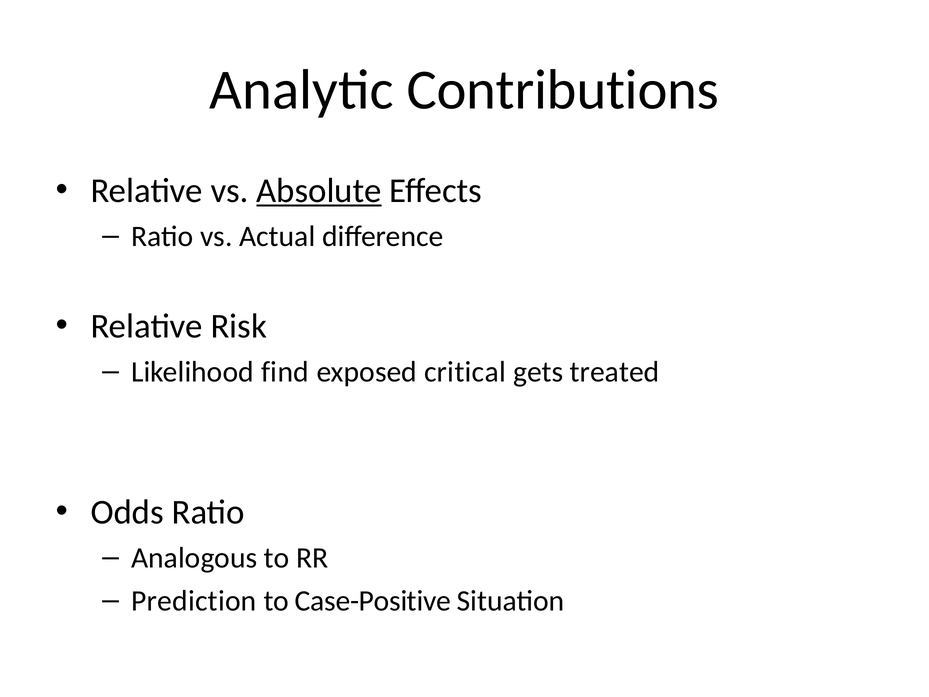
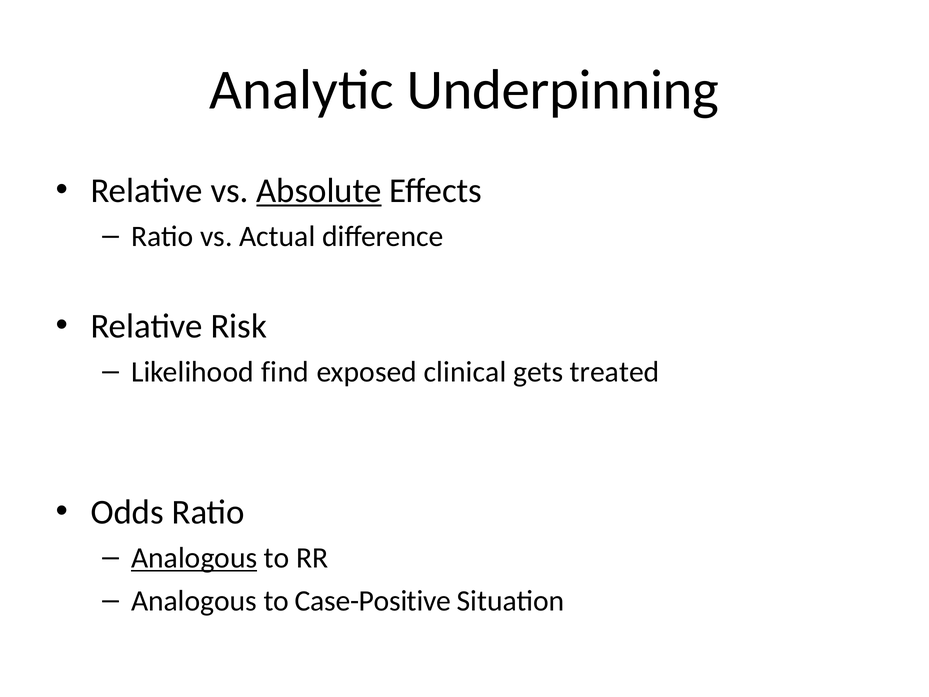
Contributions: Contributions -> Underpinning (563, 90)
critical: critical -> clinical (465, 372)
Analogous underline: none -> present (194, 558)
Prediction: Prediction -> Analogous (194, 601)
